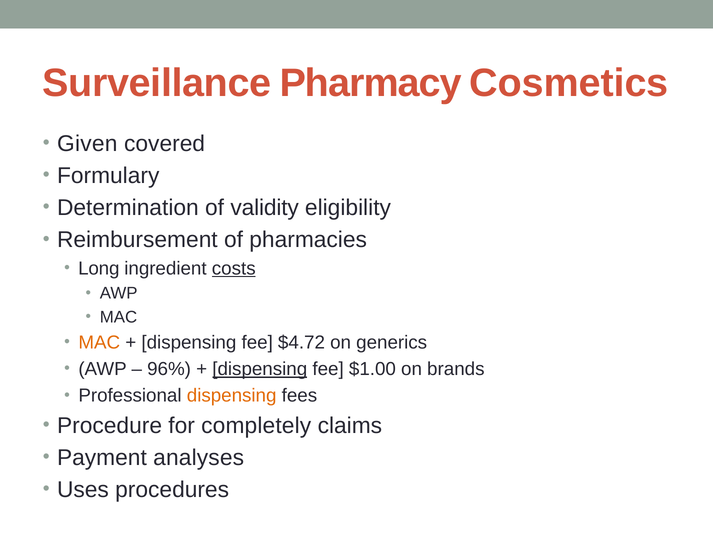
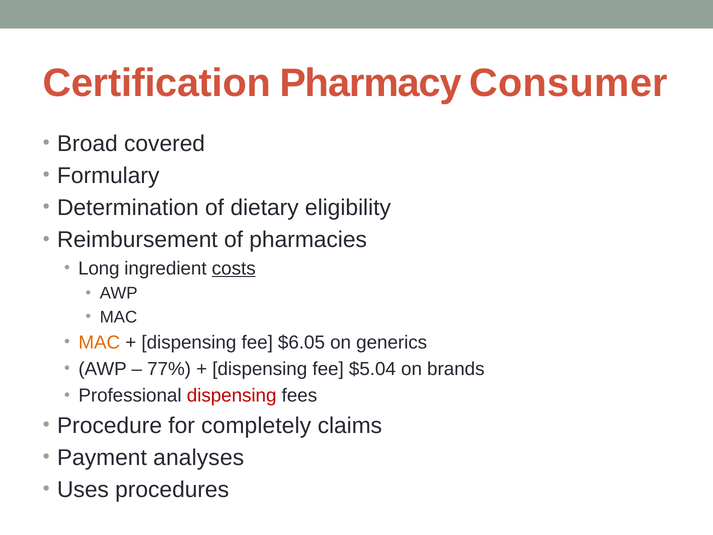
Surveillance: Surveillance -> Certification (157, 83)
Cosmetics: Cosmetics -> Consumer (569, 83)
Given: Given -> Broad (87, 144)
validity: validity -> dietary (265, 208)
$4.72: $4.72 -> $6.05 (301, 342)
96%: 96% -> 77% (169, 369)
dispensing underline: present -> none (260, 369)
$1.00: $1.00 -> $5.04 (372, 369)
dispensing colour: orange -> red (232, 396)
